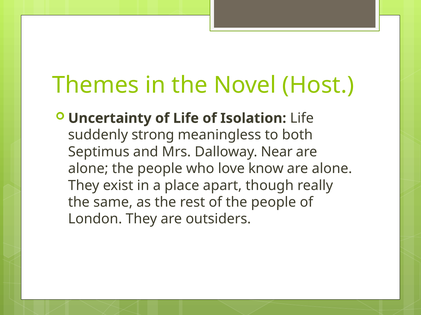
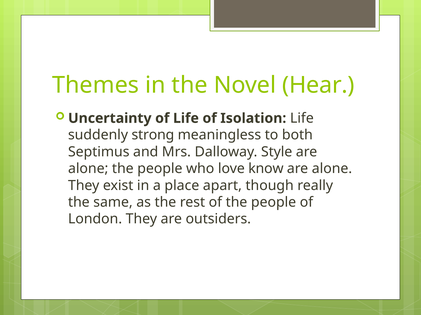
Host: Host -> Hear (318, 85)
Near: Near -> Style (277, 152)
